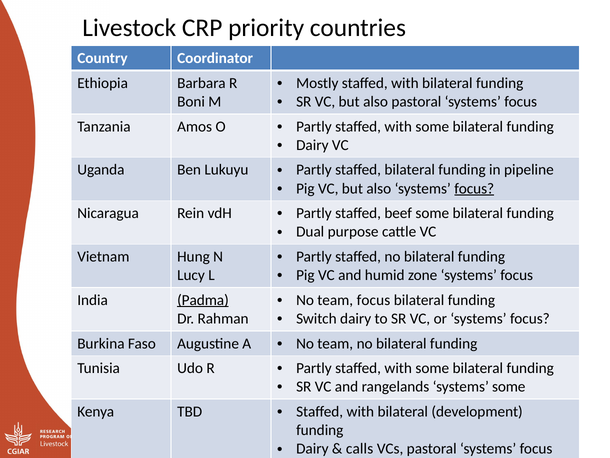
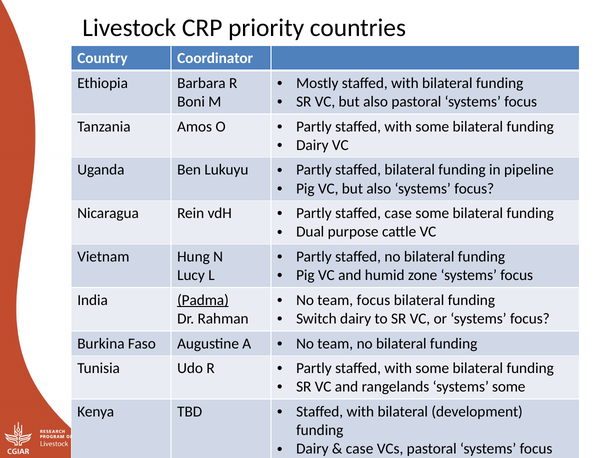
focus underline: present -> none (474, 188)
staffed beef: beef -> case (398, 213)
calls: calls -> case (360, 448)
